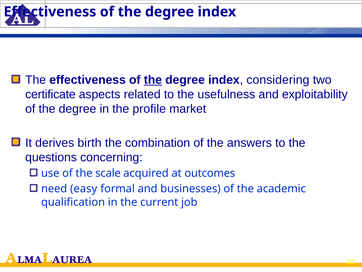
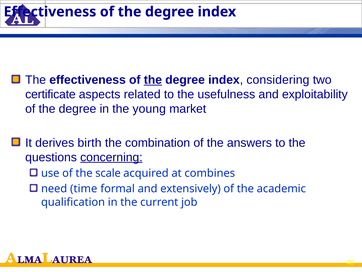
profile: profile -> young (149, 109)
concerning underline: none -> present (111, 157)
outcomes: outcomes -> combines (210, 173)
easy: easy -> time (84, 188)
businesses: businesses -> extensively (191, 188)
